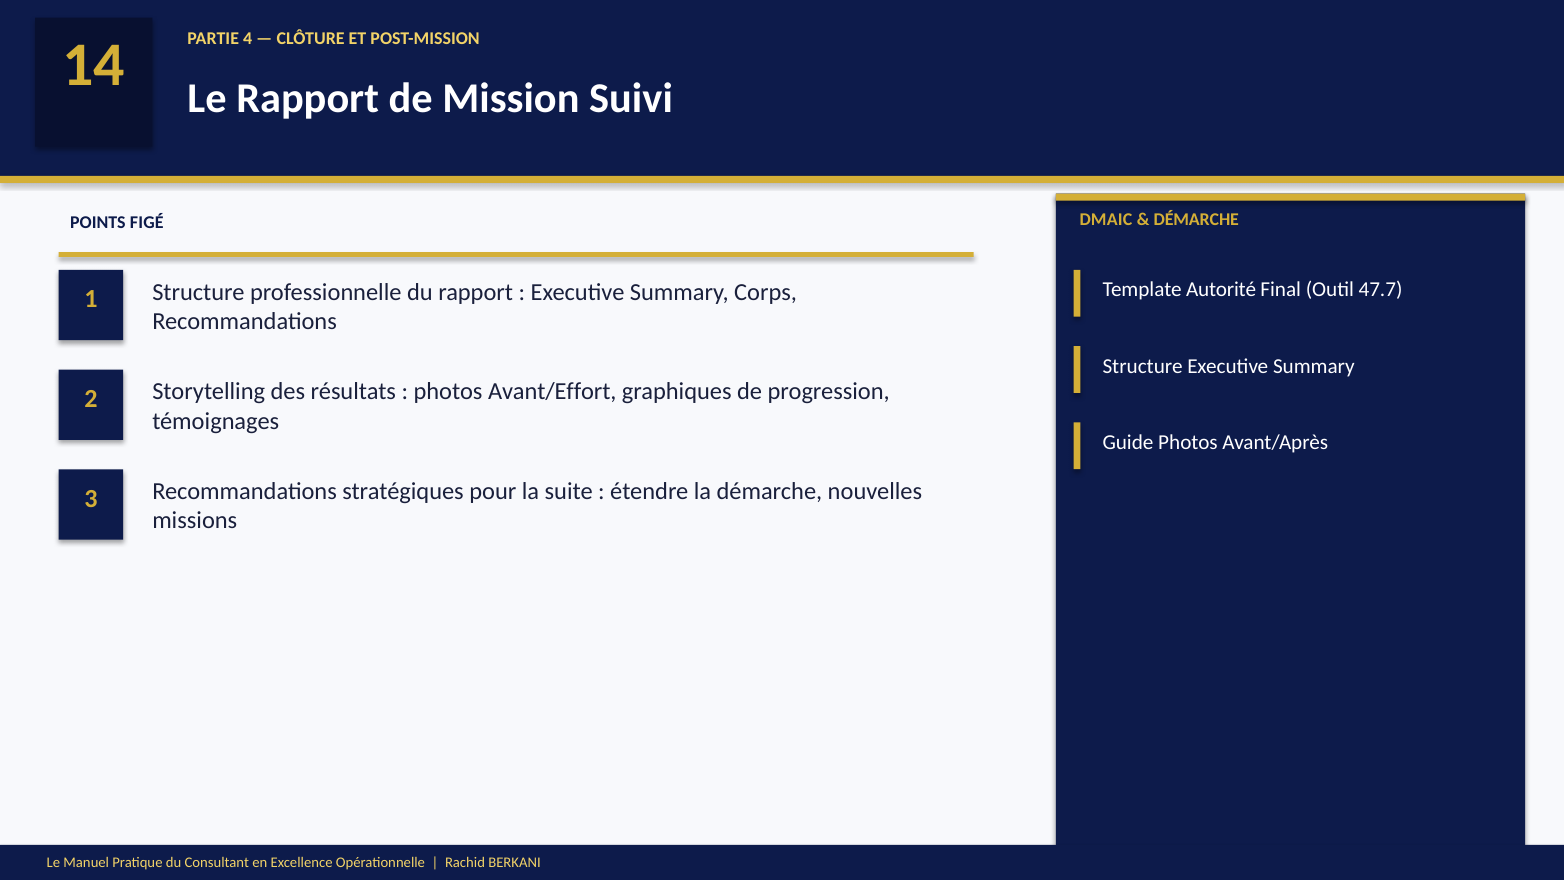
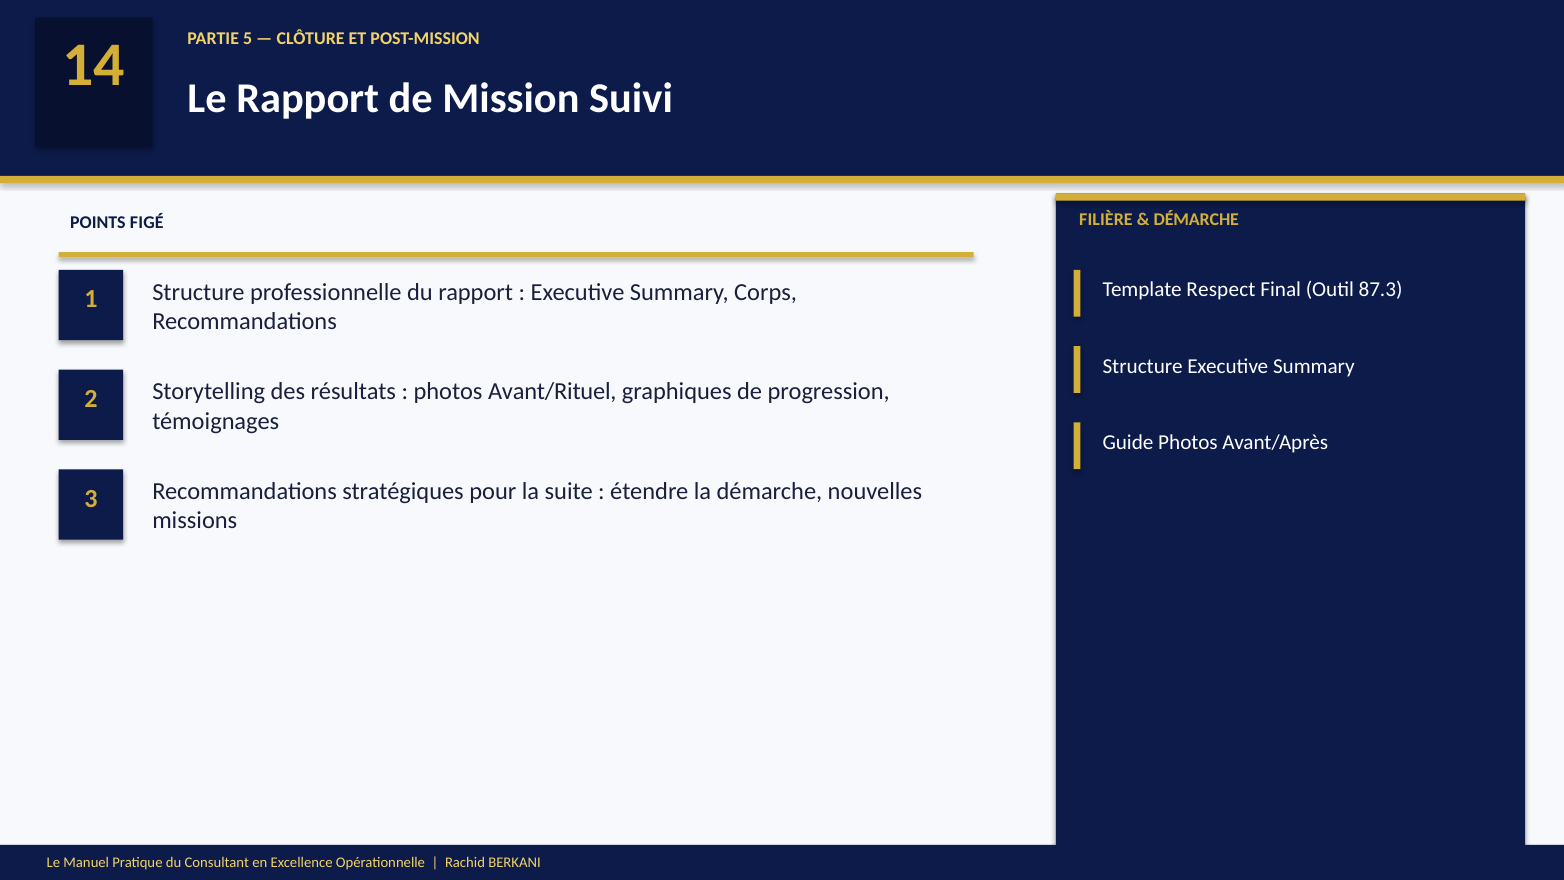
4: 4 -> 5 (248, 39)
DMAIC: DMAIC -> FILIÈRE (1106, 220)
Autorité: Autorité -> Respect (1221, 290)
47.7: 47.7 -> 87.3 (1381, 290)
Avant/Effort: Avant/Effort -> Avant/Rituel (552, 392)
